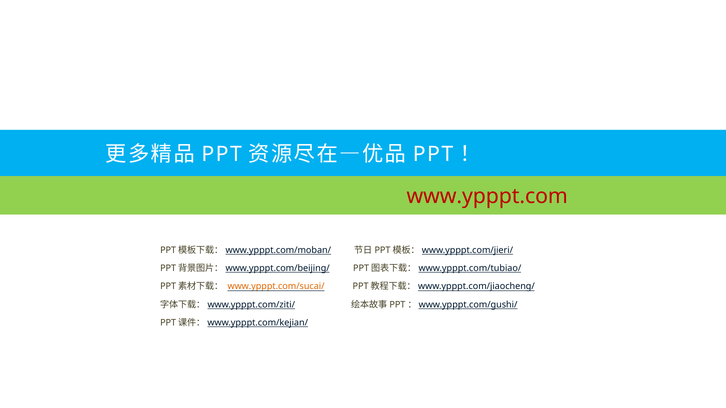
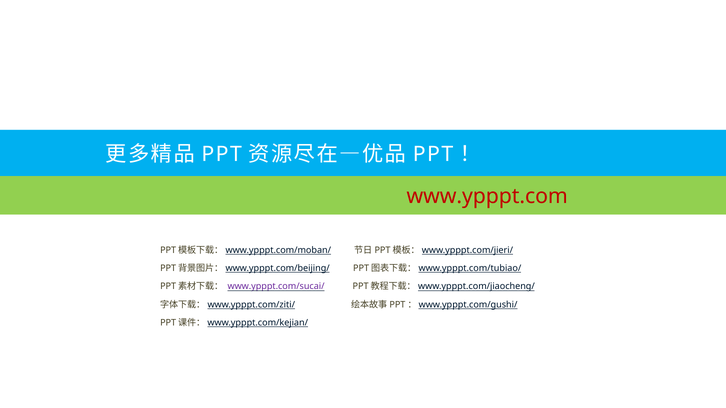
www.ypppt.com/sucai/ colour: orange -> purple (276, 287)
